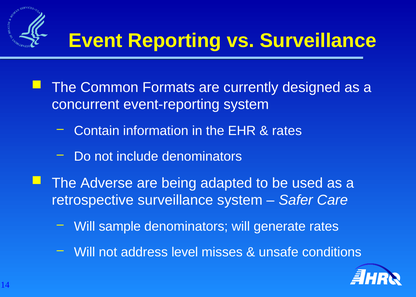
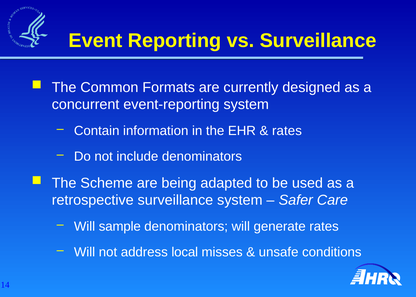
Adverse: Adverse -> Scheme (107, 183)
level: level -> local (185, 252)
